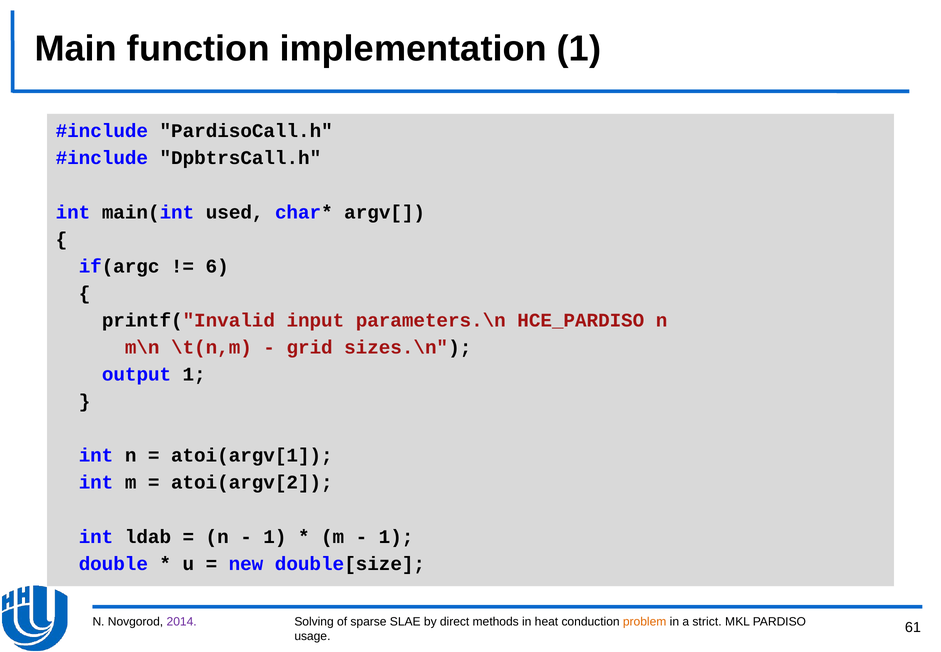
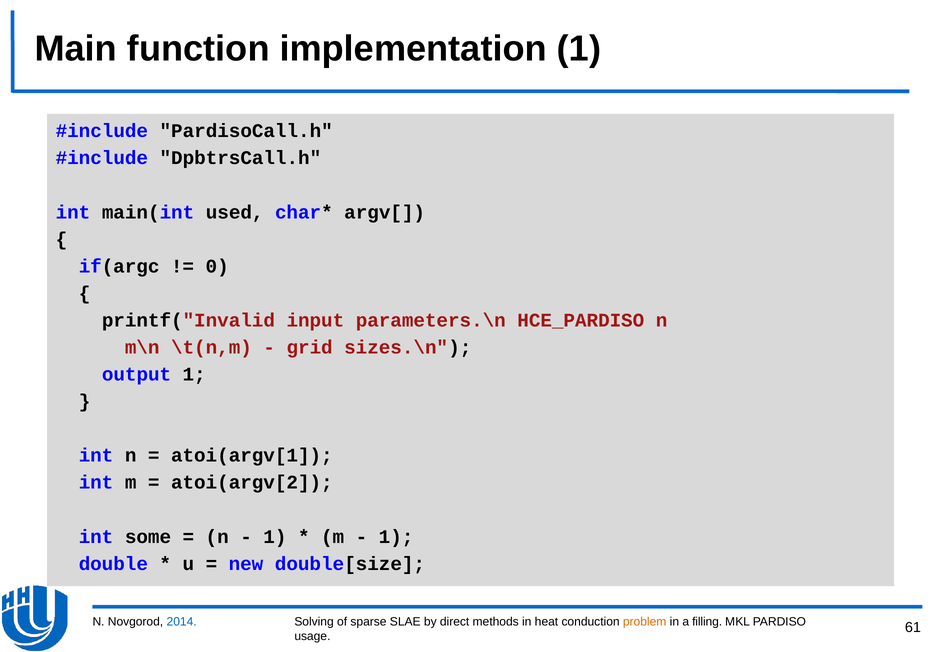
6: 6 -> 0 (217, 266)
ldab: ldab -> some (148, 536)
2014 colour: purple -> blue (182, 621)
strict: strict -> filling (707, 621)
